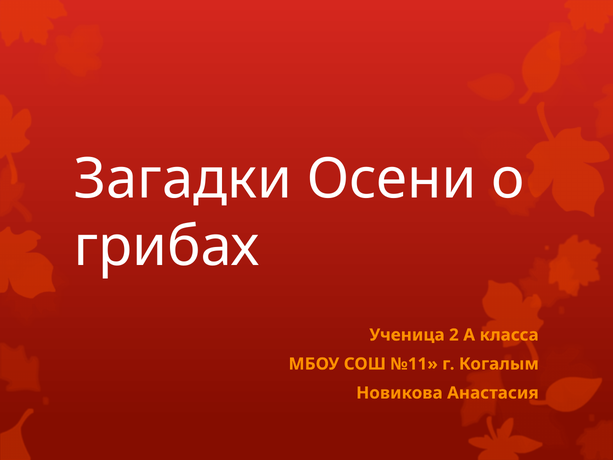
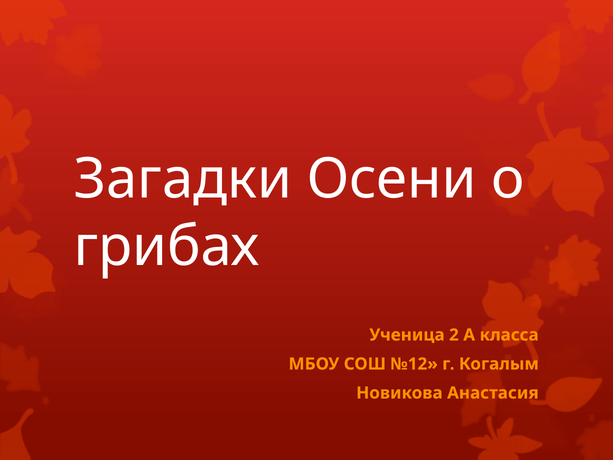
№11: №11 -> №12 (414, 364)
